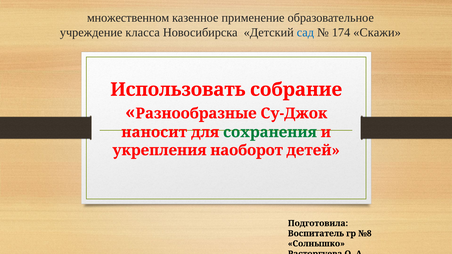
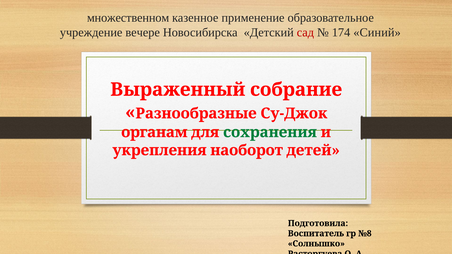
класса: класса -> вечере (143, 32)
сад colour: blue -> red (305, 32)
Скажи: Скажи -> Синий (377, 32)
Использовать: Использовать -> Выраженный (178, 90)
наносит: наносит -> органам (154, 132)
